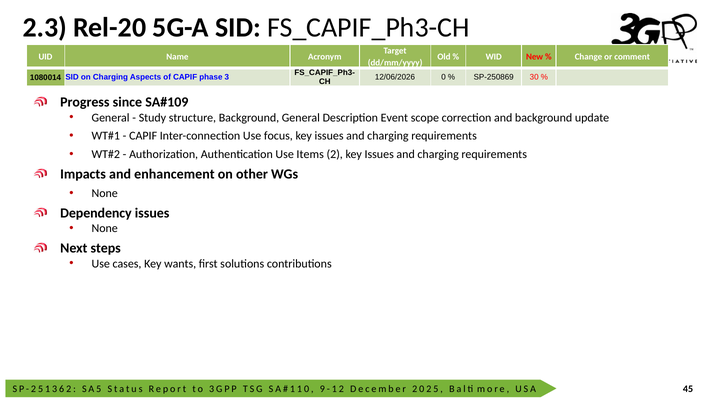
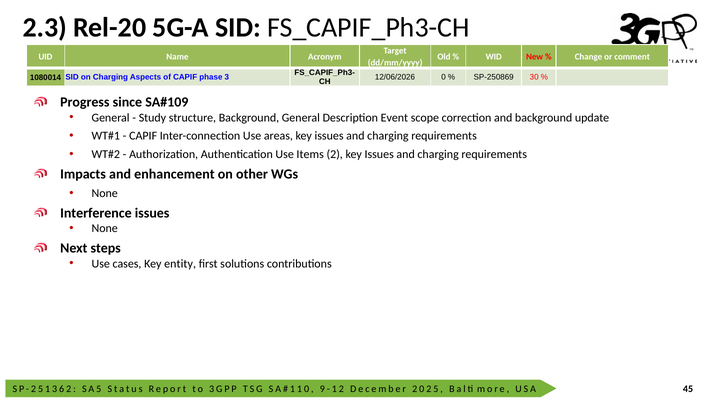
focus: focus -> areas (278, 136)
Dependency: Dependency -> Interference (96, 213)
wants: wants -> entity (180, 264)
